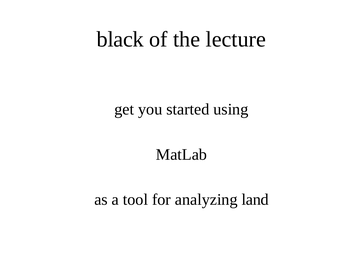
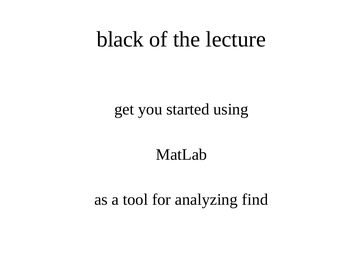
land: land -> find (255, 200)
